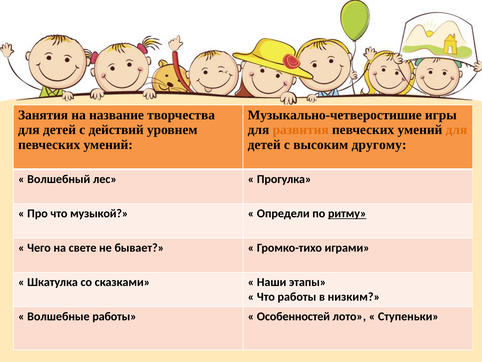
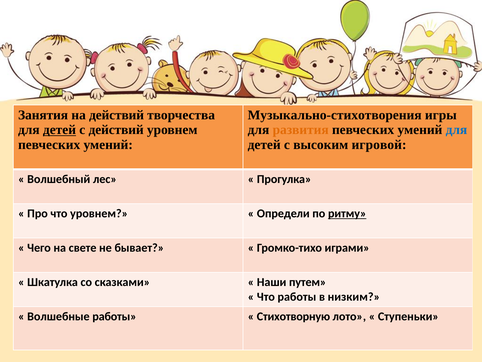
на название: название -> действий (117, 115)
Музыкально-четверостишие: Музыкально-четверостишие -> Музыкально-стихотворения (335, 115)
детей underline: none -> present (59, 130)
для colour: orange -> blue (456, 130)
другому: другому -> игровой (379, 145)
что музыкой: музыкой -> уровнем (99, 213)
этапы: этапы -> путем (308, 282)
Особенностей: Особенностей -> Стихотворную (293, 316)
